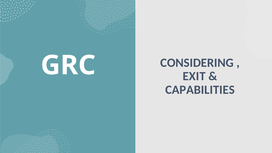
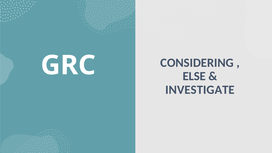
EXIT: EXIT -> ELSE (194, 76)
CAPABILITIES: CAPABILITIES -> INVESTIGATE (200, 90)
